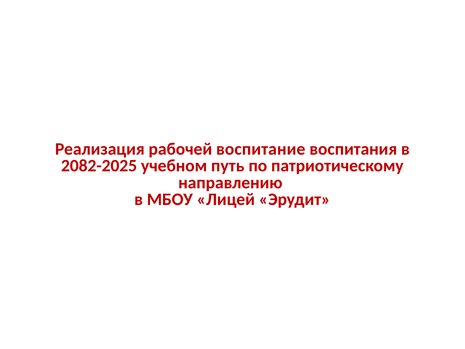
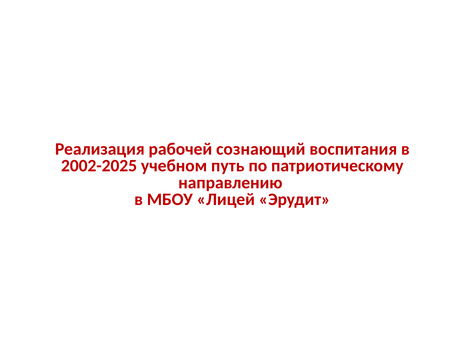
воспитание: воспитание -> сознающий (261, 149)
2082-2025: 2082-2025 -> 2002-2025 (99, 166)
